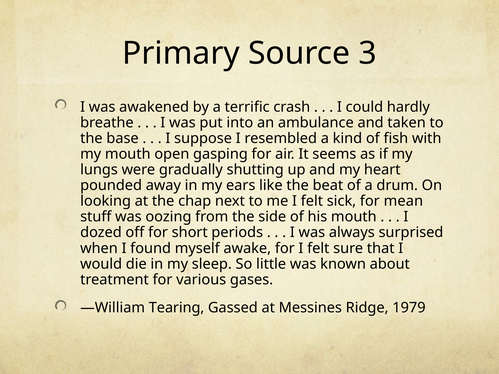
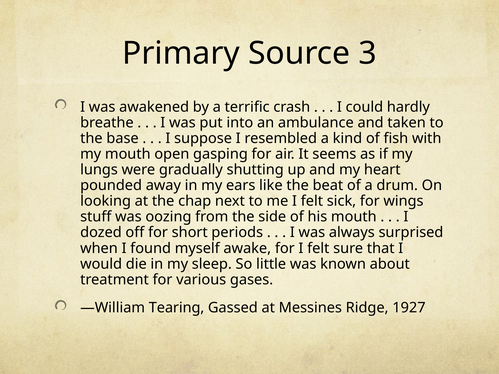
mean: mean -> wings (404, 201)
1979: 1979 -> 1927 (409, 308)
